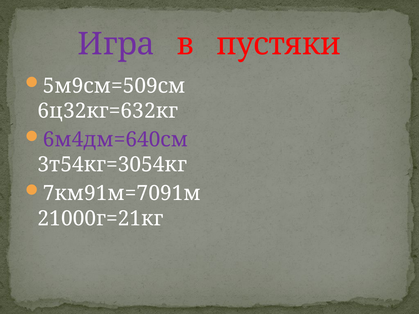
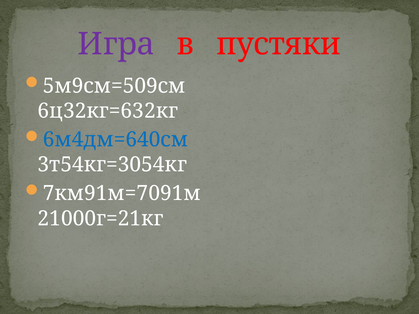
6м4дм=640см colour: purple -> blue (116, 140)
